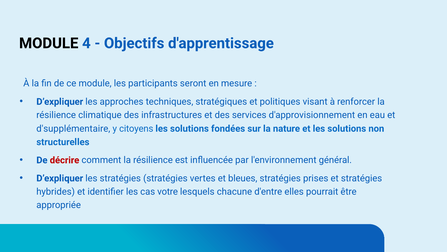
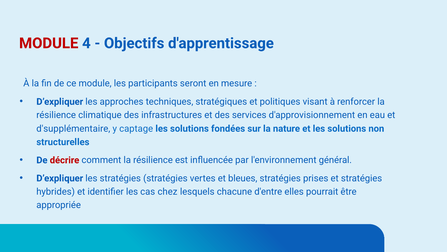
MODULE colour: black -> red (49, 43)
citoyens: citoyens -> captage (136, 128)
votre: votre -> chez (168, 191)
